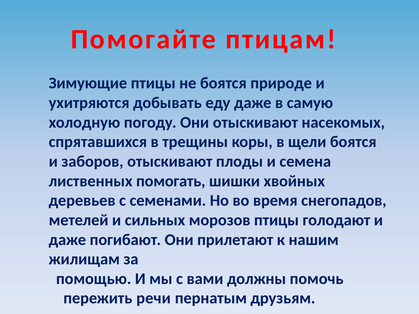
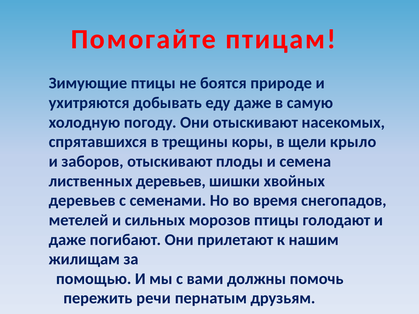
щели боятся: боятся -> крыло (353, 142)
лиственных помогать: помогать -> деревьев (171, 181)
